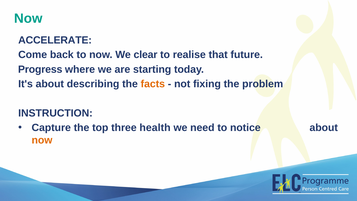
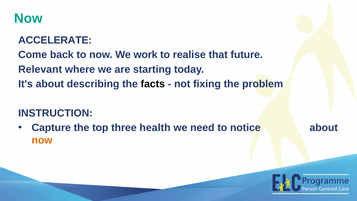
clear: clear -> work (146, 55)
Progress: Progress -> Relevant (40, 69)
facts colour: orange -> black (153, 84)
